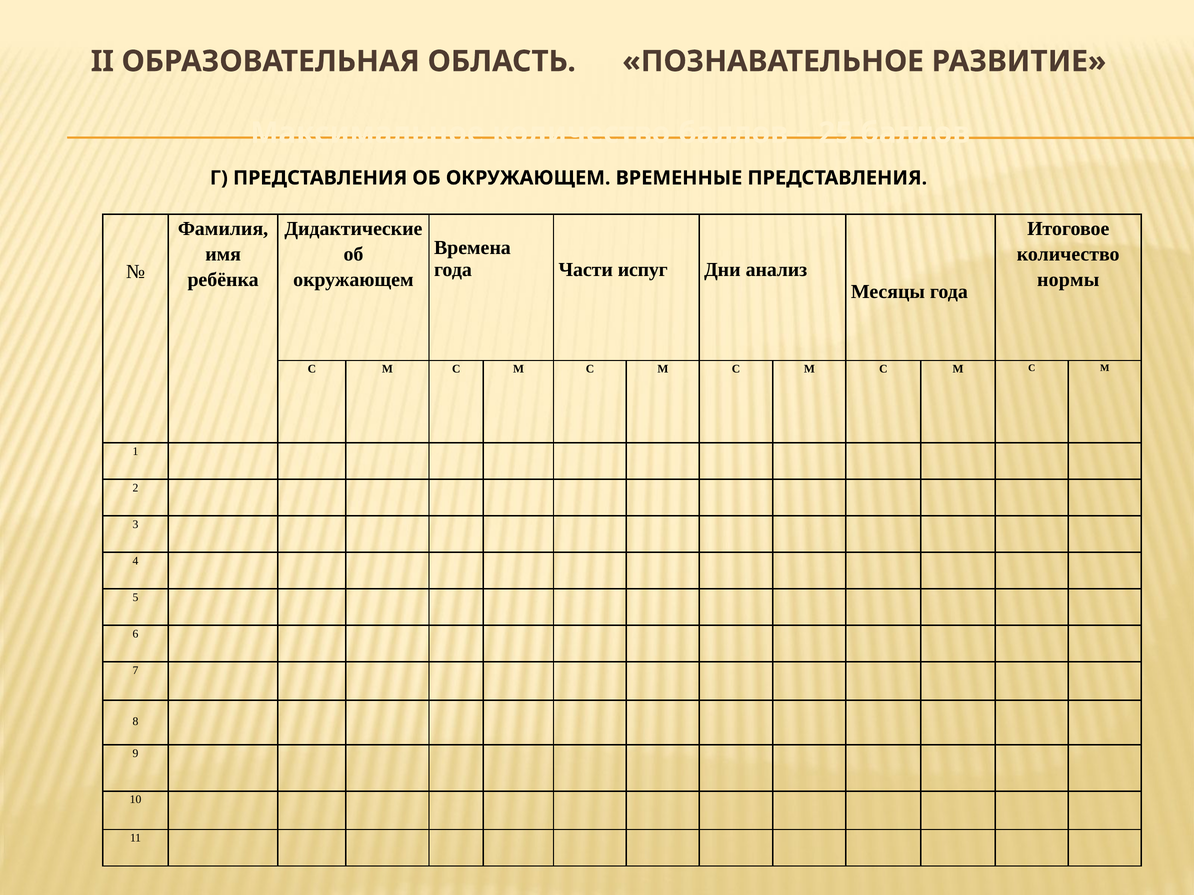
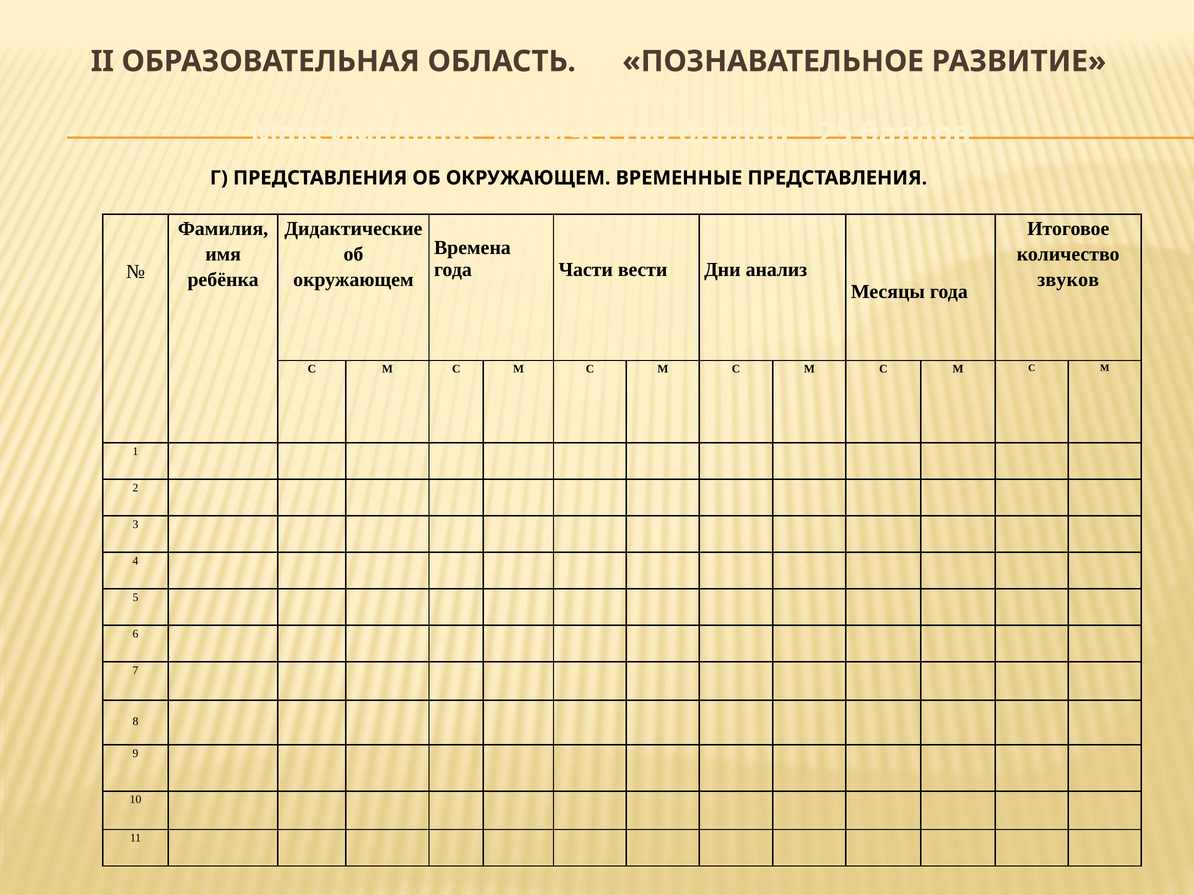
испуг: испуг -> вести (643, 270)
нормы: нормы -> звуков (1068, 280)
